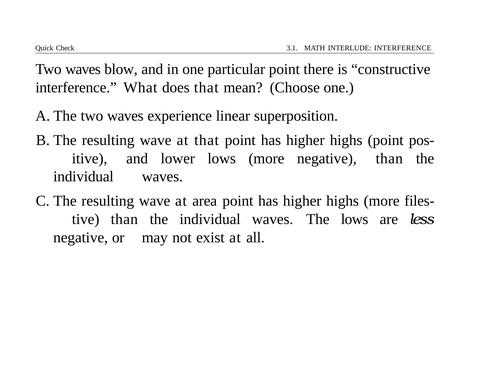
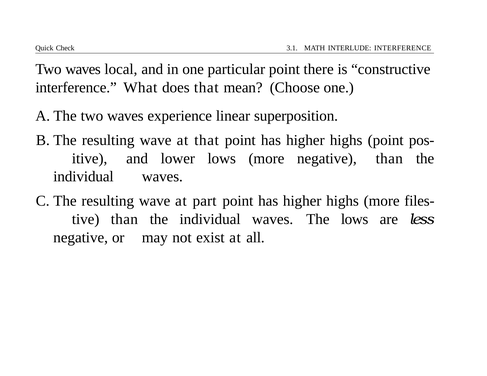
blow: blow -> local (121, 69)
area: area -> part (205, 201)
